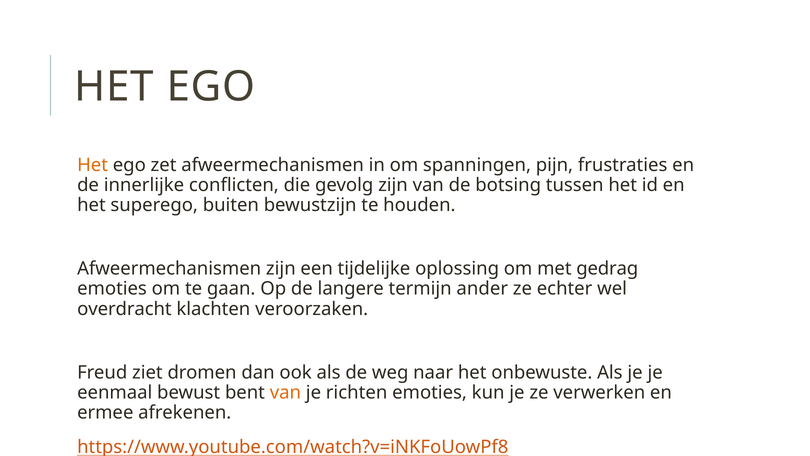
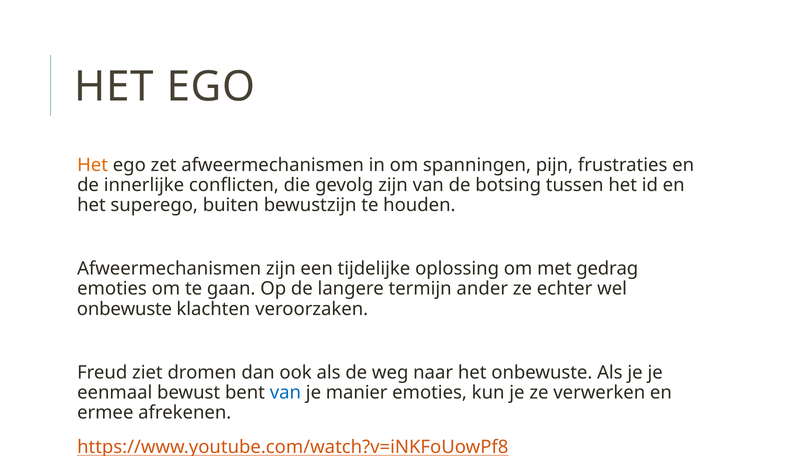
overdracht: overdracht -> onbewuste (124, 309)
van colour: orange -> blue (285, 392)
richten: richten -> manier (357, 392)
